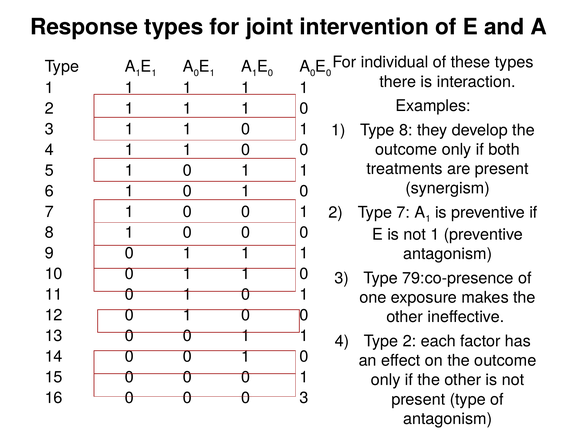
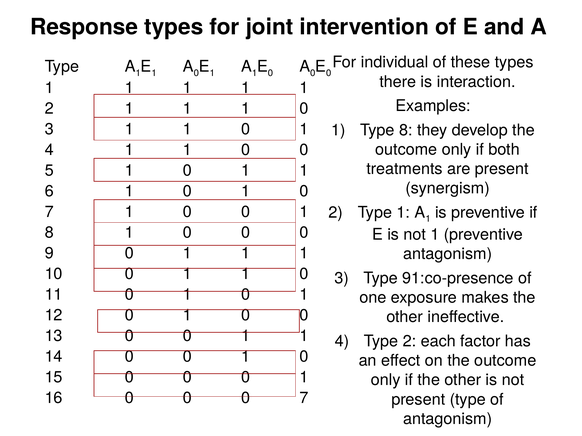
Type 7: 7 -> 1 (403, 213)
79:co-presence: 79:co-presence -> 91:co-presence (458, 279)
0 0 3: 3 -> 7 (304, 398)
